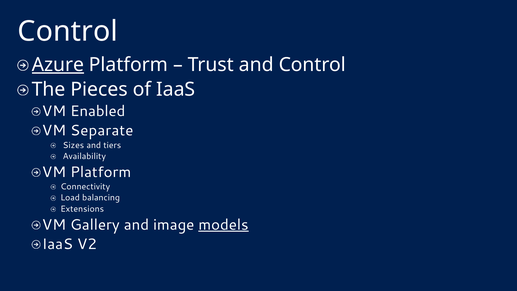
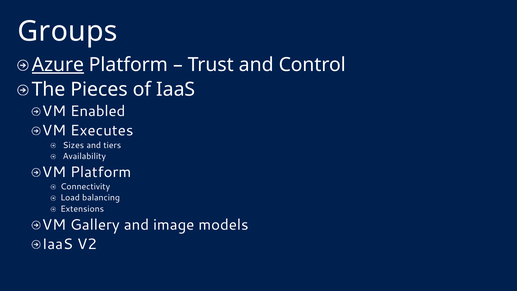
Control: Control -> Groups (68, 31)
Separate: Separate -> Executes (102, 130)
models underline: present -> none (223, 225)
